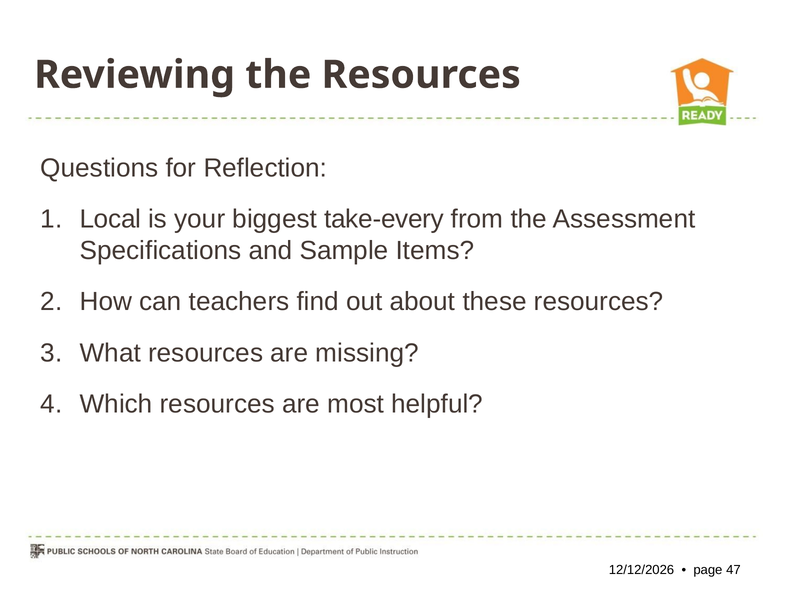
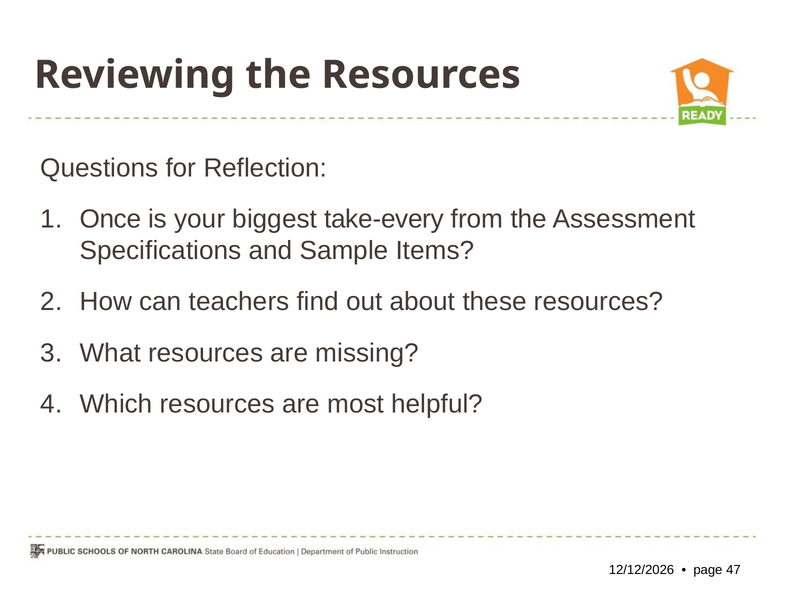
Local: Local -> Once (110, 219)
